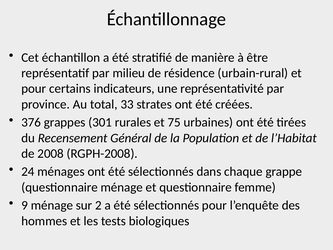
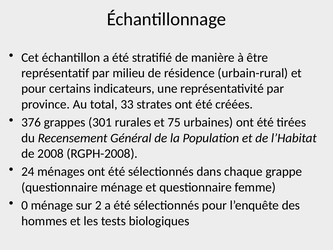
9: 9 -> 0 (25, 205)
